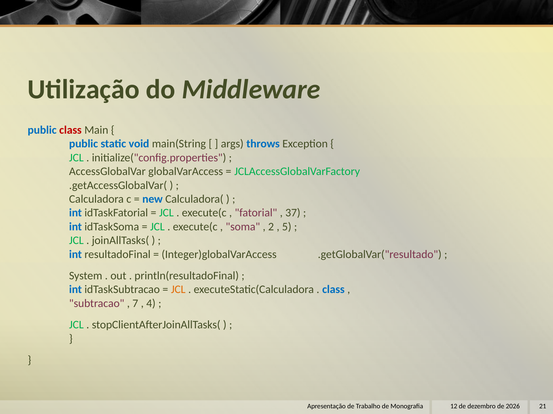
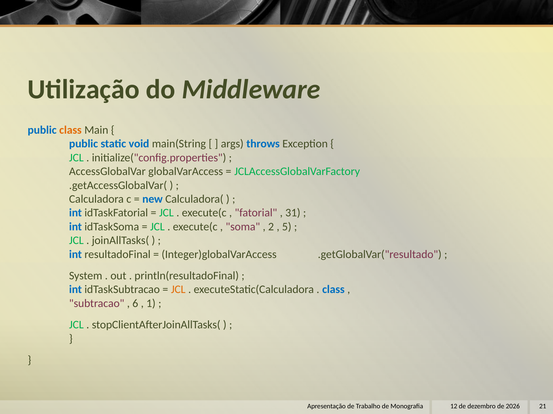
class colour: red -> orange (70, 130)
37: 37 -> 31 (293, 213)
7: 7 -> 6 (135, 304)
4: 4 -> 1 (151, 304)
